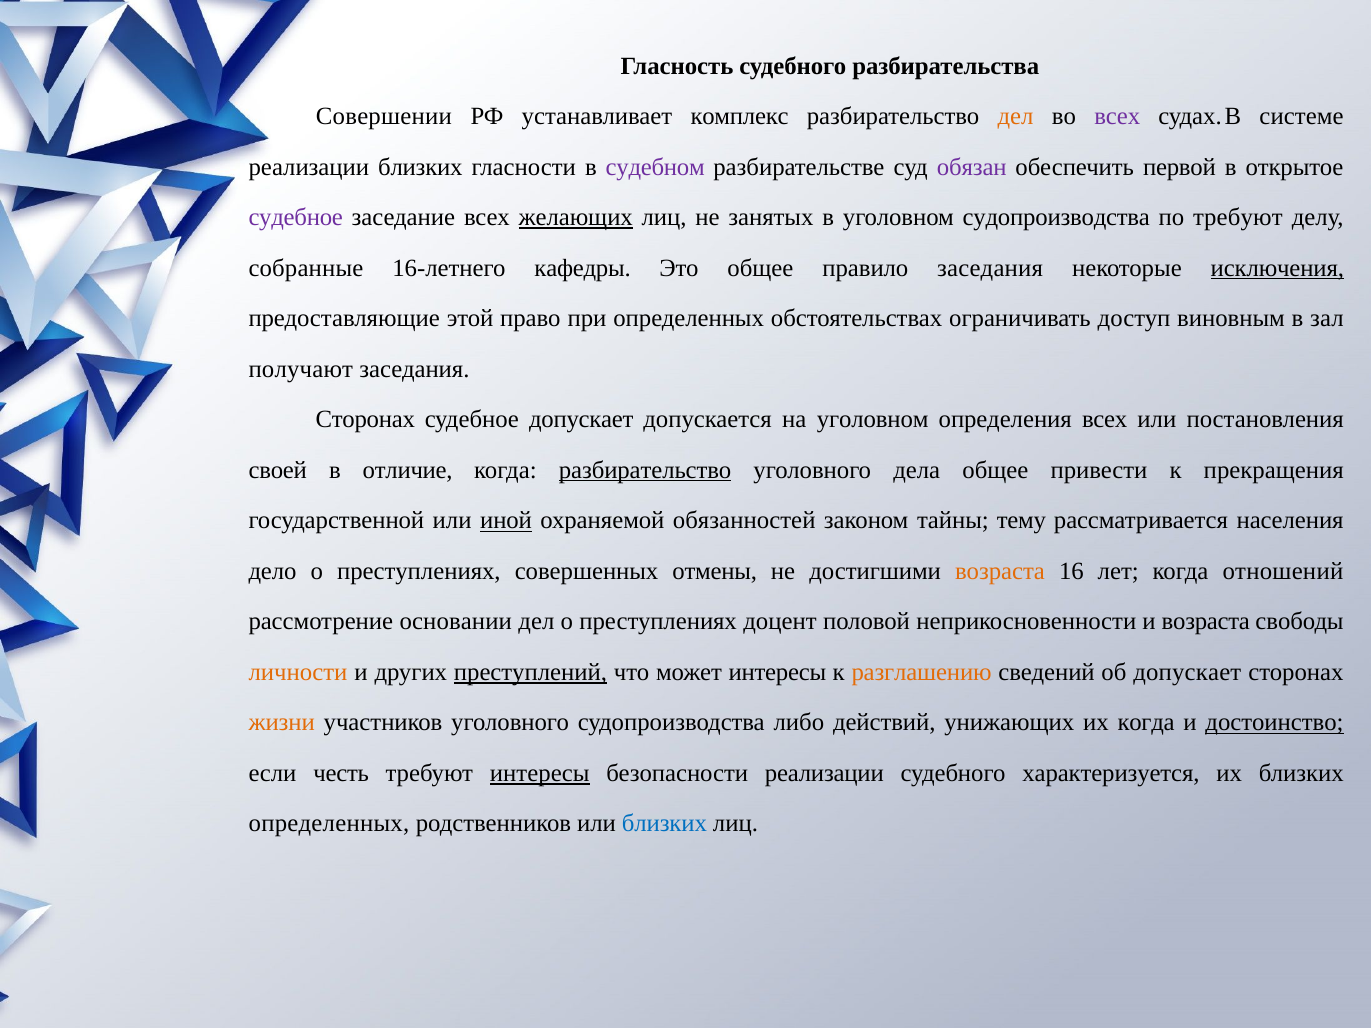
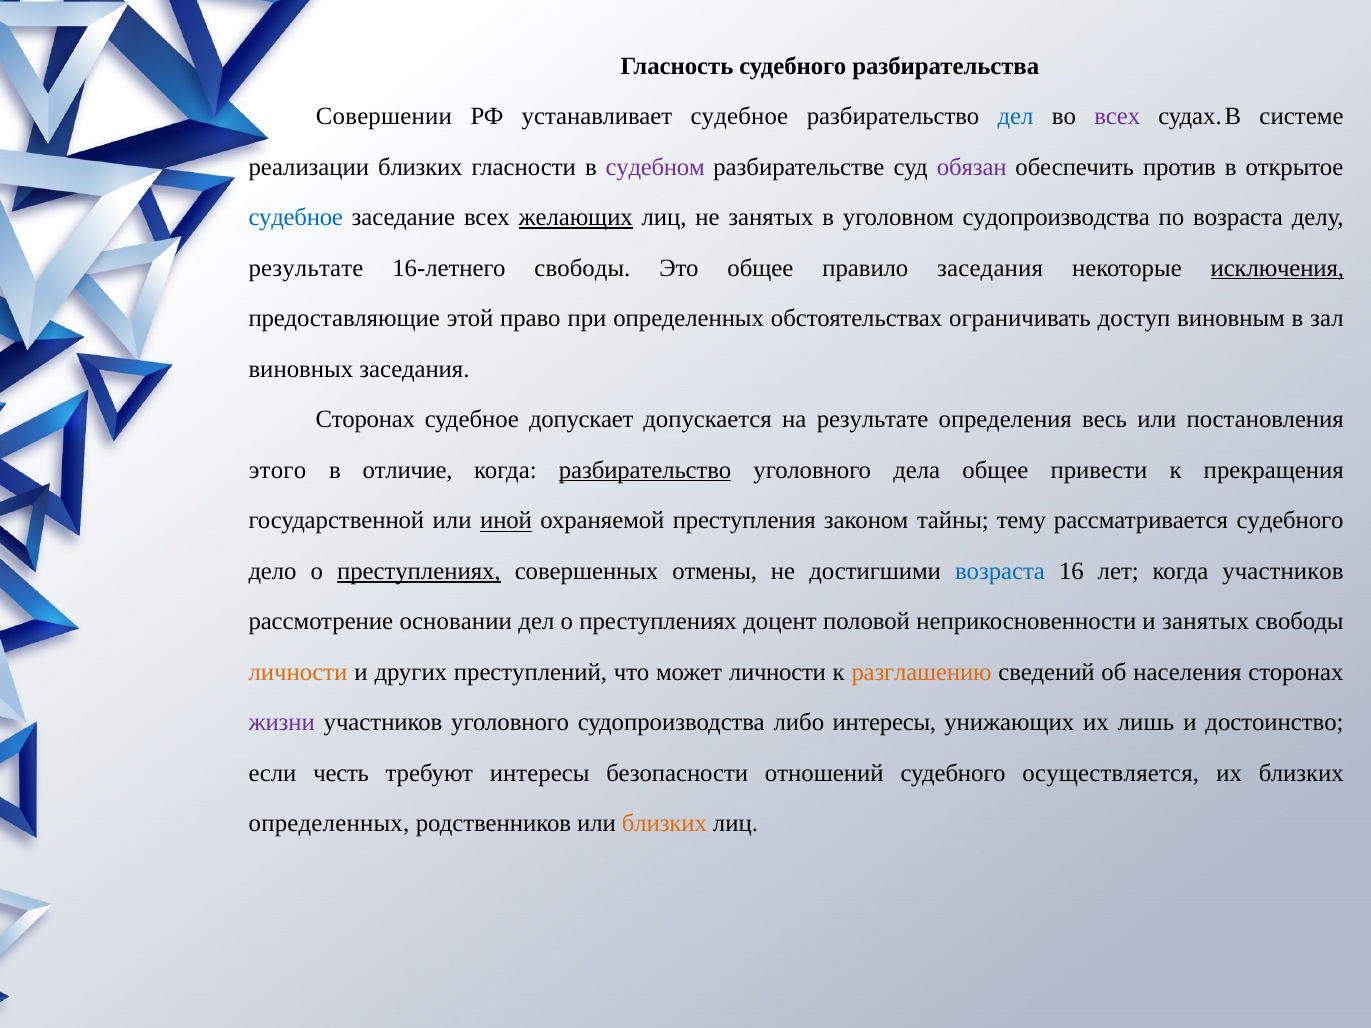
устанавливает комплекс: комплекс -> судебное (739, 117)
дел colour: orange -> blue (1016, 117)
первой: первой -> против (1179, 167)
судебное colour: purple -> blue (296, 218)
по требуют: требуют -> возраста (1238, 218)
собранные: собранные -> результате (306, 268)
16-летнего кафедры: кафедры -> свободы (582, 268)
получают: получают -> виновных (301, 369)
на уголовном: уголовном -> результате (873, 420)
определения всех: всех -> весь (1105, 420)
своей: своей -> этого (278, 470)
обязанностей: обязанностей -> преступления (744, 521)
рассматривается населения: населения -> судебного (1290, 521)
преступлениях underline: none -> present (419, 571)
возраста colour: orange -> blue (1000, 571)
когда отношений: отношений -> участников (1283, 571)
и возраста: возраста -> занятых (1206, 622)
преступлений underline: present -> none (530, 672)
может интересы: интересы -> личности (777, 672)
об допускает: допускает -> населения (1187, 672)
жизни colour: orange -> purple (282, 723)
либо действий: действий -> интересы (884, 723)
их когда: когда -> лишь (1146, 723)
достоинство underline: present -> none (1275, 723)
интересы underline: present -> none (540, 773)
безопасности реализации: реализации -> отношений (824, 773)
характеризуется: характеризуется -> осуществляется (1111, 773)
близких colour: blue -> orange (664, 824)
